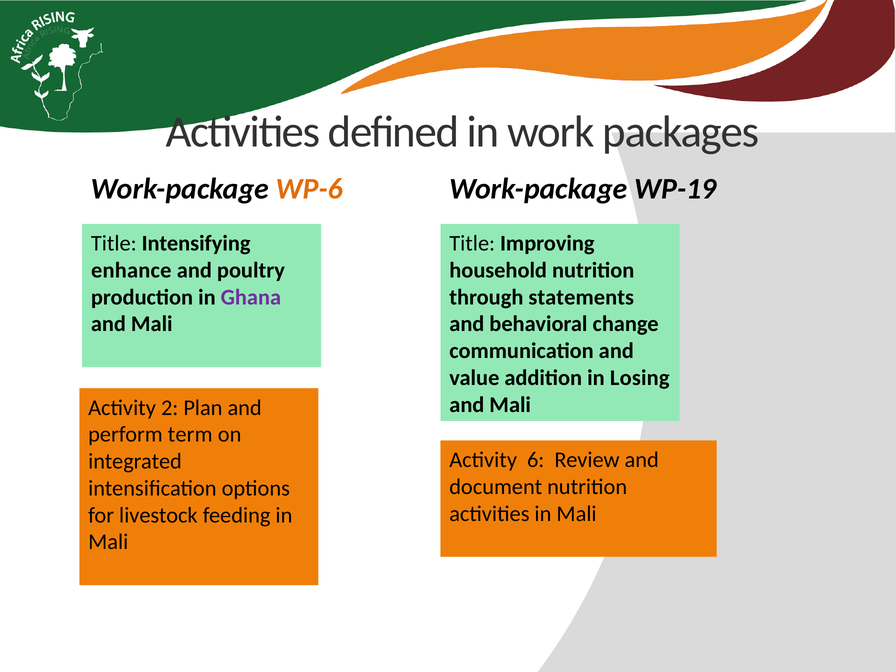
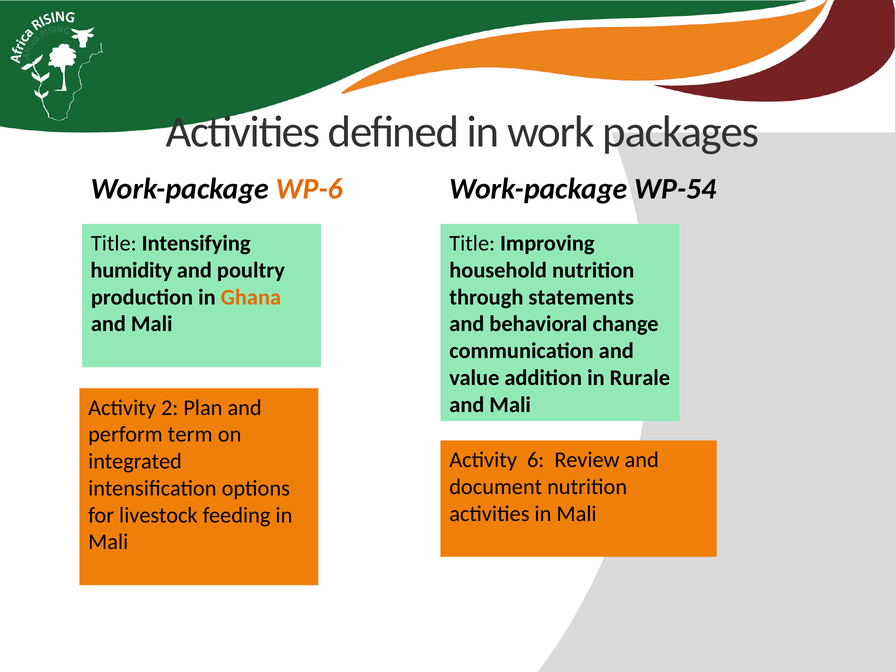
WP-19: WP-19 -> WP-54 (675, 189)
enhance: enhance -> humidity (131, 270)
Ghana colour: purple -> orange (251, 297)
Losing: Losing -> Rurale (640, 378)
